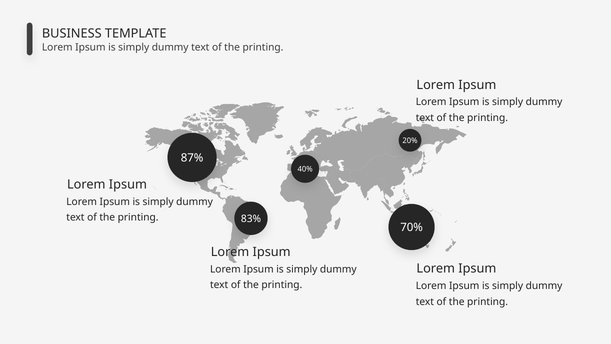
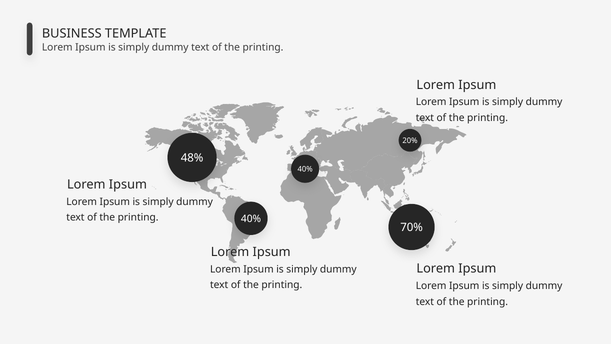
87%: 87% -> 48% (192, 158)
83%: 83% -> 40% (251, 219)
